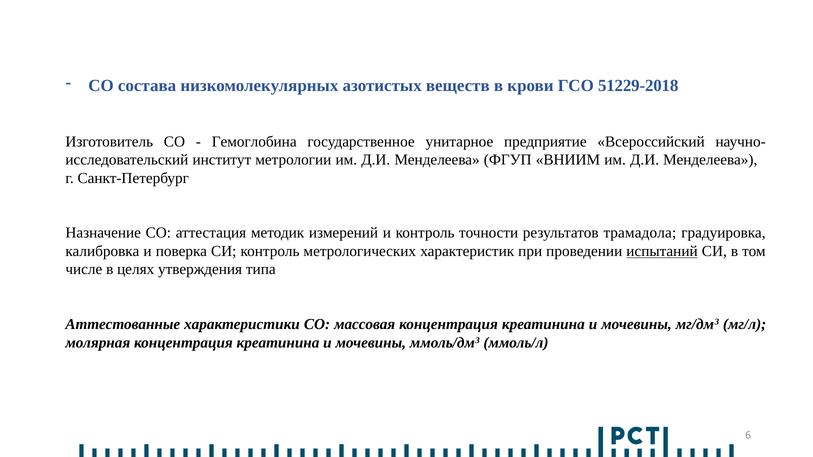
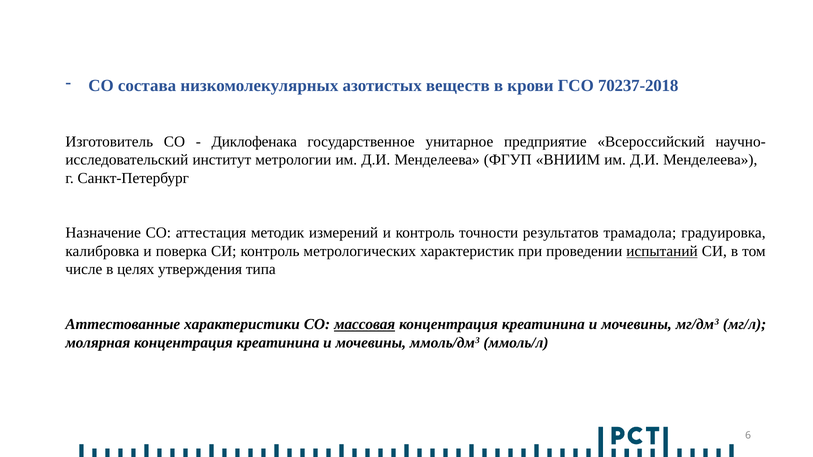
51229-2018: 51229-2018 -> 70237-2018 (638, 86)
Гемоглобина: Гемоглобина -> Диклофенака (254, 142)
массовая underline: none -> present (365, 325)
